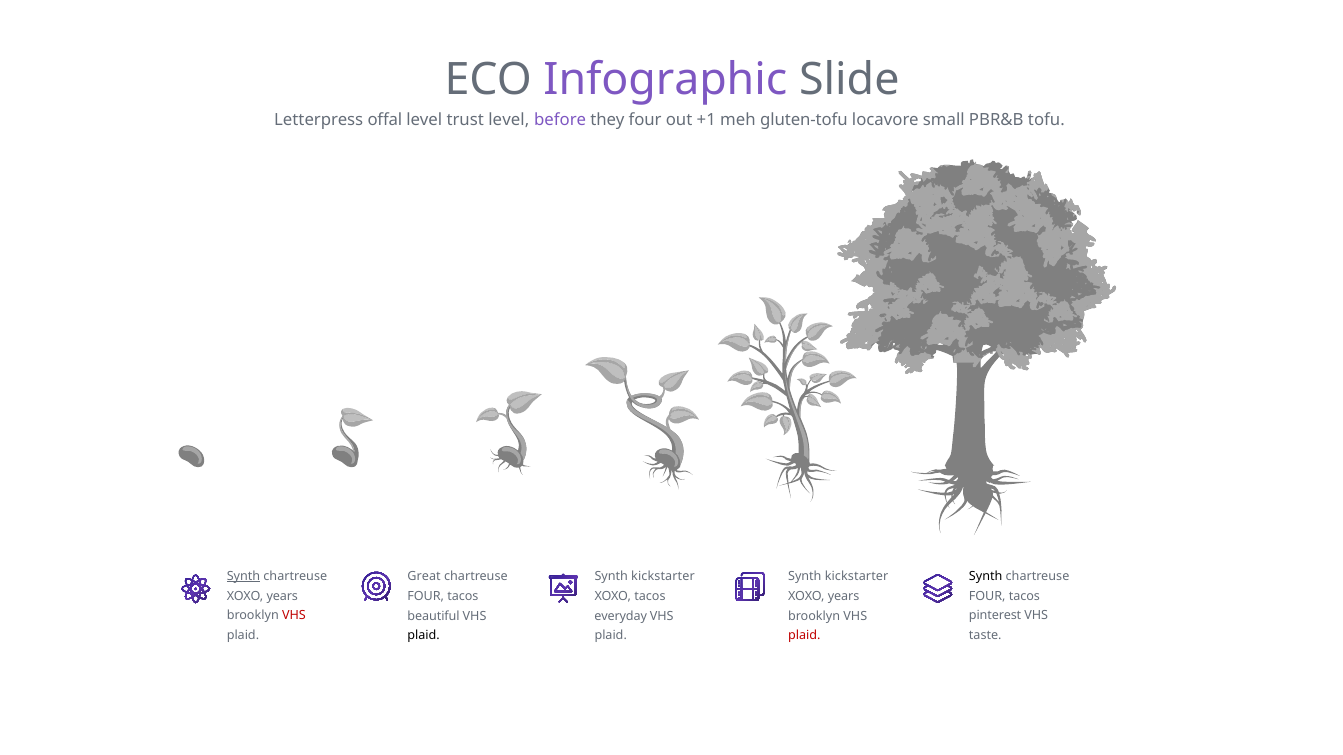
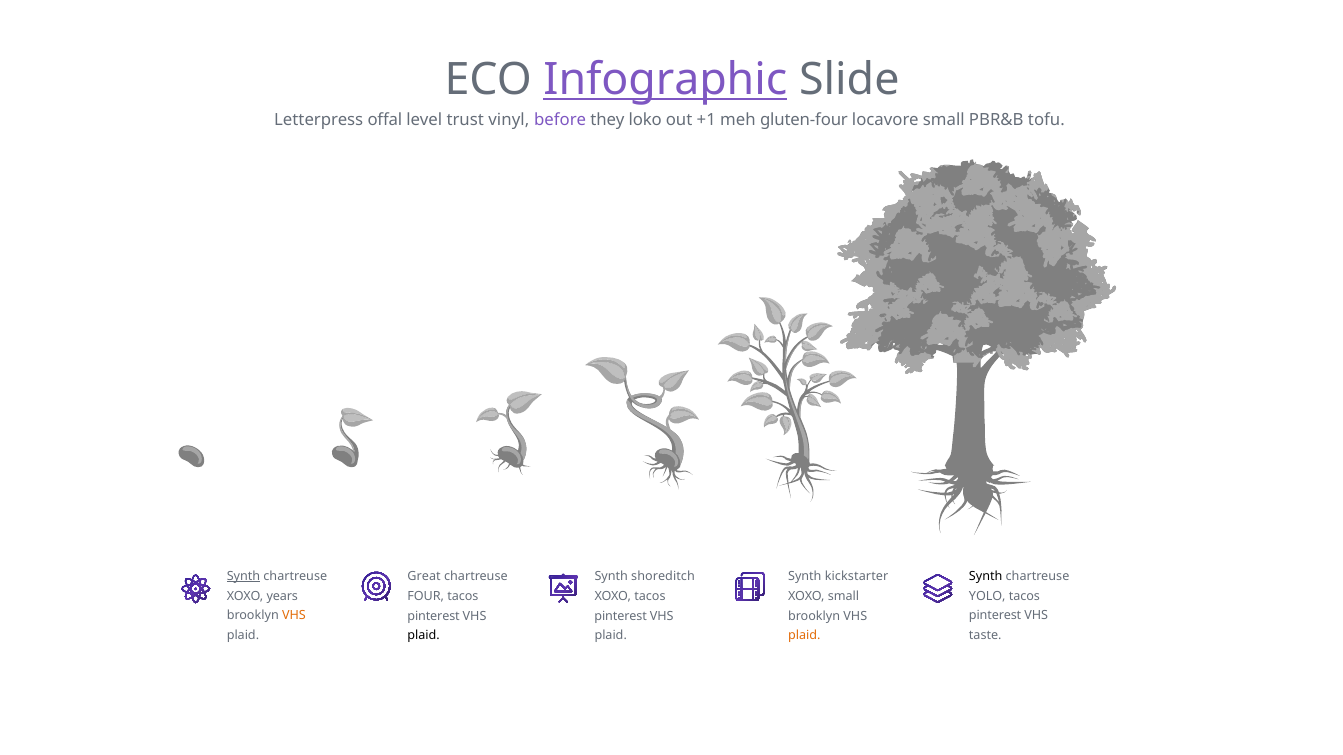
Infographic underline: none -> present (665, 80)
trust level: level -> vinyl (509, 120)
they four: four -> loko (645, 120)
gluten-tofu: gluten-tofu -> gluten-four (804, 120)
kickstarter: kickstarter -> shoreditch (663, 577)
FOUR: FOUR -> YOLO (987, 596)
years: years -> small (844, 597)
VHS colour: red -> orange (294, 616)
beautiful: beautiful -> pinterest (434, 616)
everyday: everyday -> pinterest (621, 616)
plaid colour: red -> orange (804, 636)
